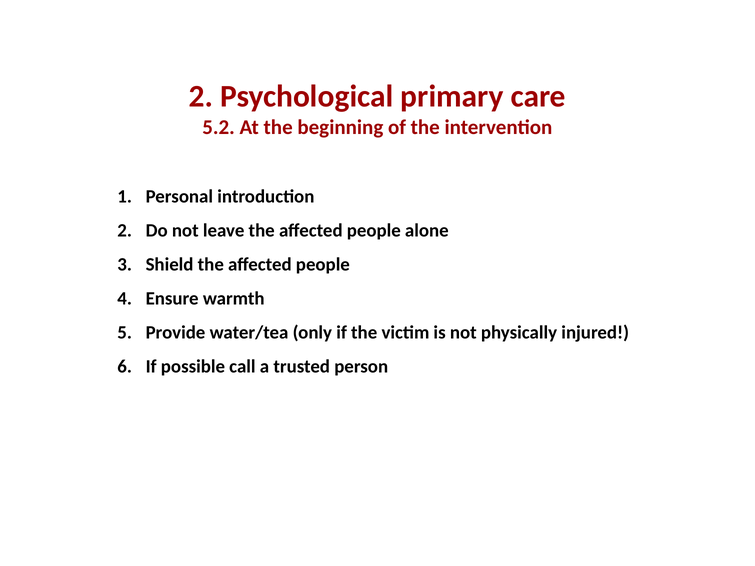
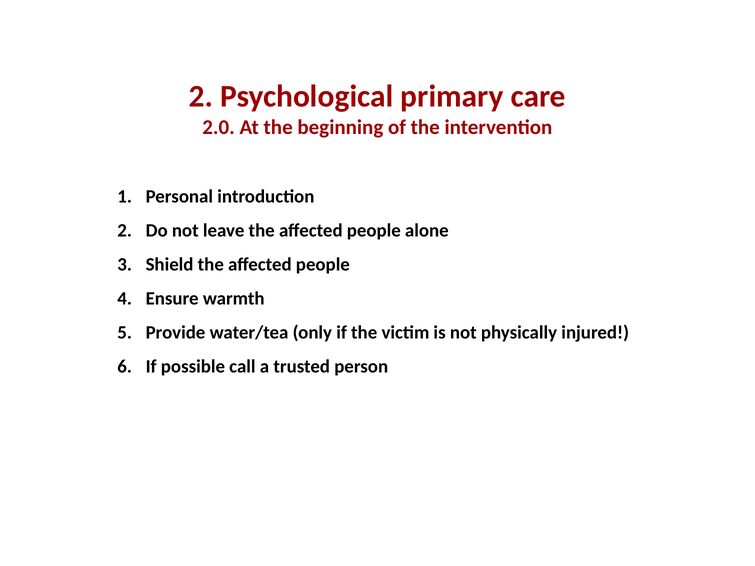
5.2: 5.2 -> 2.0 (219, 127)
